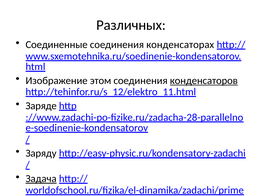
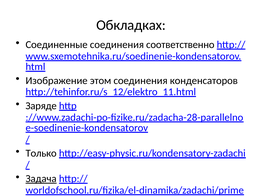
Различных: Различных -> Обкладках (131, 25)
конденсаторах: конденсаторах -> соответственно (180, 45)
конденсаторов underline: present -> none (204, 81)
Заряду: Заряду -> Только (41, 154)
